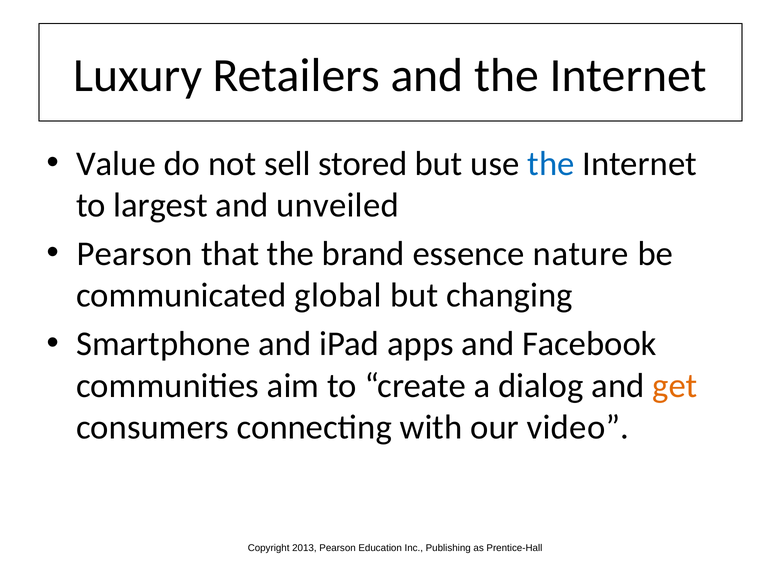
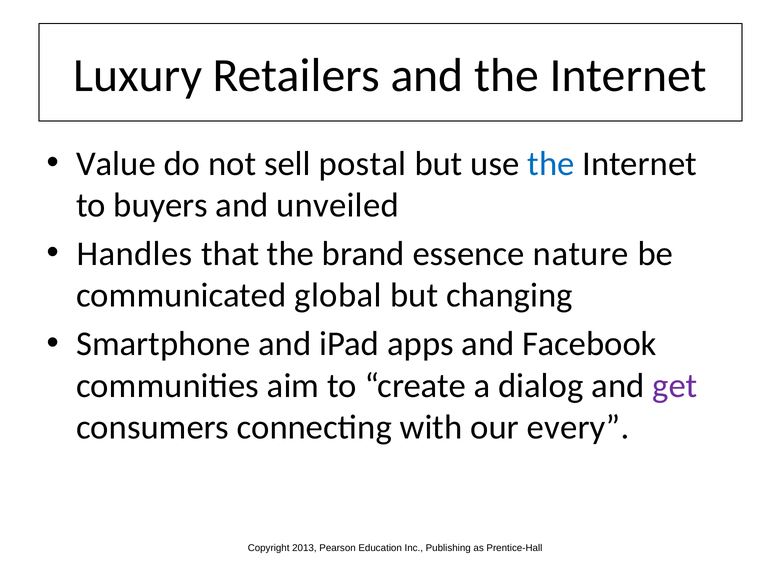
stored: stored -> postal (363, 164)
largest: largest -> buyers (161, 206)
Pearson: Pearson -> Handles (135, 254)
get colour: orange -> purple (675, 386)
video: video -> every (578, 428)
